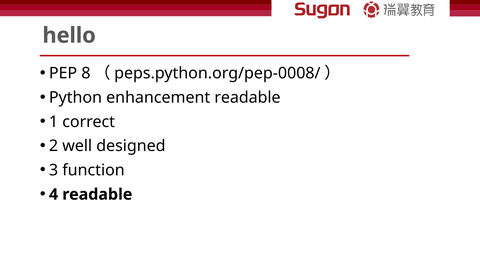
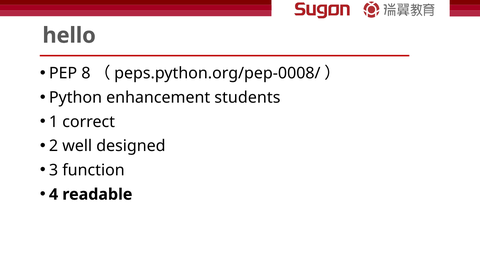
enhancement readable: readable -> students (247, 98)
